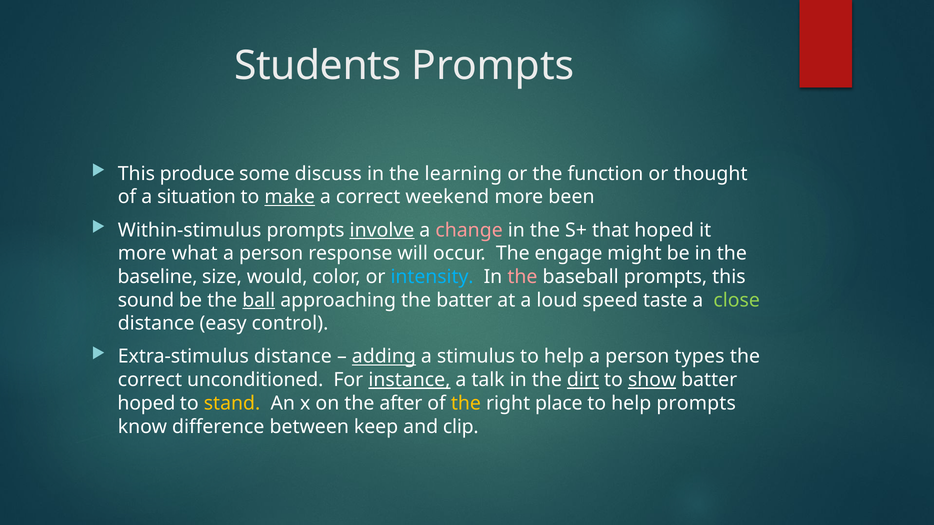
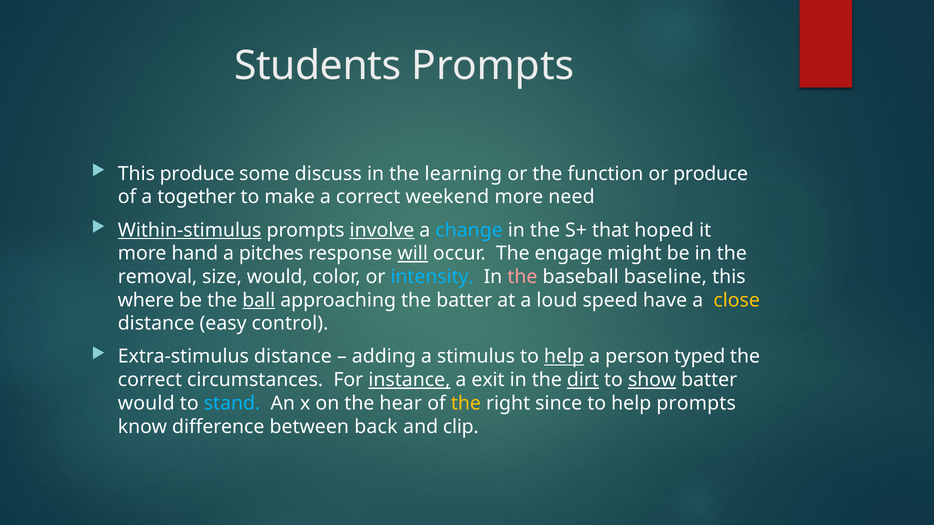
or thought: thought -> produce (711, 174)
situation: situation -> together (197, 197)
make underline: present -> none (290, 197)
been: been -> need (571, 197)
Within-stimulus underline: none -> present (190, 230)
change colour: pink -> light blue (469, 230)
what: what -> hand (195, 254)
person: person -> pitches (271, 254)
will underline: none -> present (413, 254)
baseline: baseline -> removal (157, 277)
baseball prompts: prompts -> baseline (665, 277)
sound: sound -> where (146, 300)
taste: taste -> have (665, 300)
close colour: light green -> yellow (737, 300)
adding underline: present -> none (384, 357)
help underline: none -> present (564, 357)
types: types -> typed (700, 357)
unconditioned: unconditioned -> circumstances (255, 380)
talk: talk -> exit (488, 380)
hoped: hoped -> would (146, 404)
stand colour: yellow -> light blue (232, 404)
after: after -> hear (401, 404)
place: place -> since (559, 404)
keep: keep -> back (376, 427)
